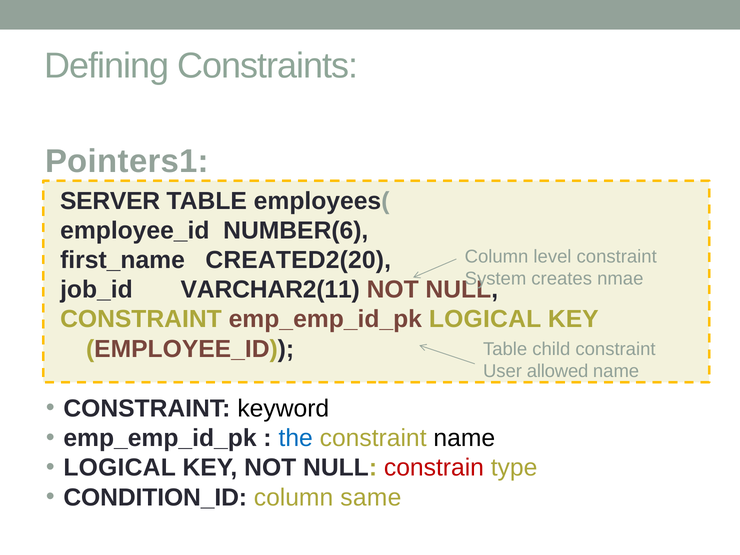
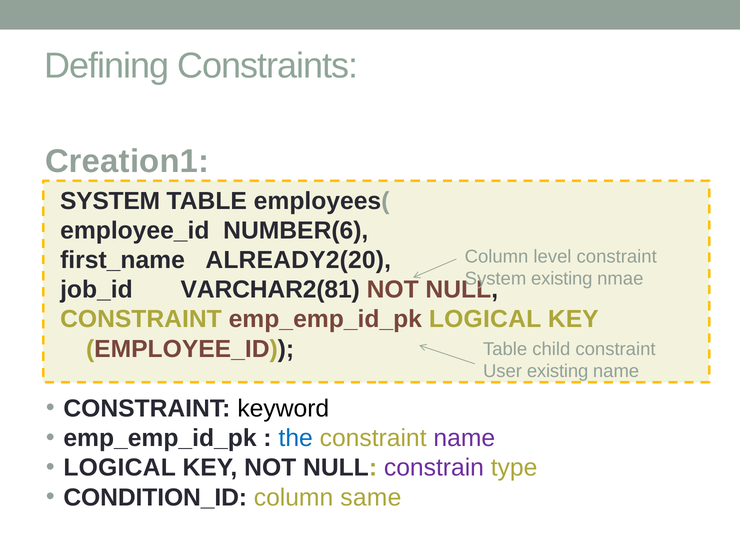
Pointers1: Pointers1 -> Creation1 (127, 161)
SERVER: SERVER -> SYSTEM (110, 201)
CREATED2(20: CREATED2(20 -> ALREADY2(20 (298, 260)
System creates: creates -> existing (562, 279)
VARCHAR2(11: VARCHAR2(11 -> VARCHAR2(81 (270, 290)
User allowed: allowed -> existing (558, 371)
name colour: black -> purple (464, 438)
constrain colour: red -> purple (434, 468)
